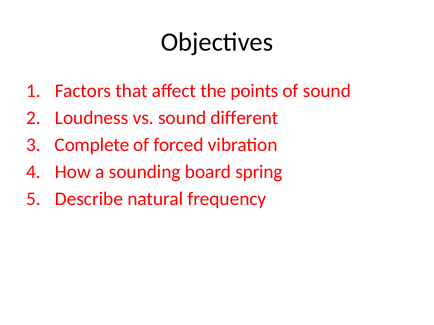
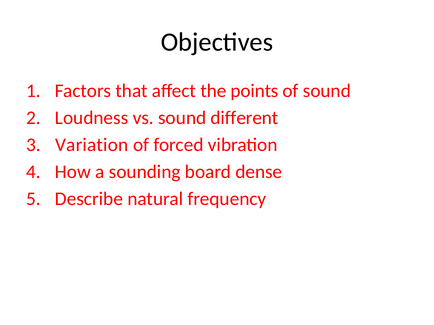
Complete: Complete -> Variation (92, 145)
spring: spring -> dense (259, 172)
